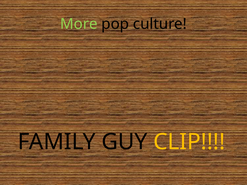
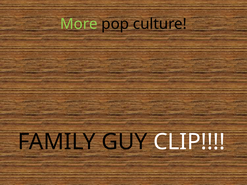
CLIP colour: yellow -> white (189, 142)
